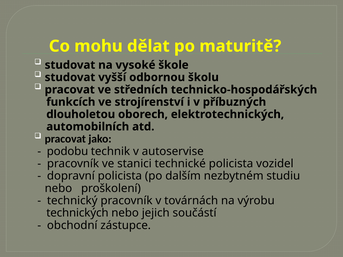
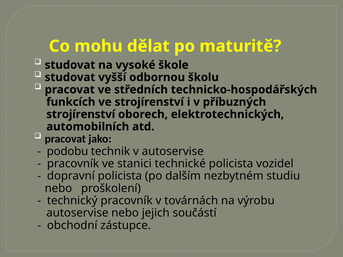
dlouholetou: dlouholetou -> strojírenství (81, 114)
technických: technických -> autoservise (77, 213)
